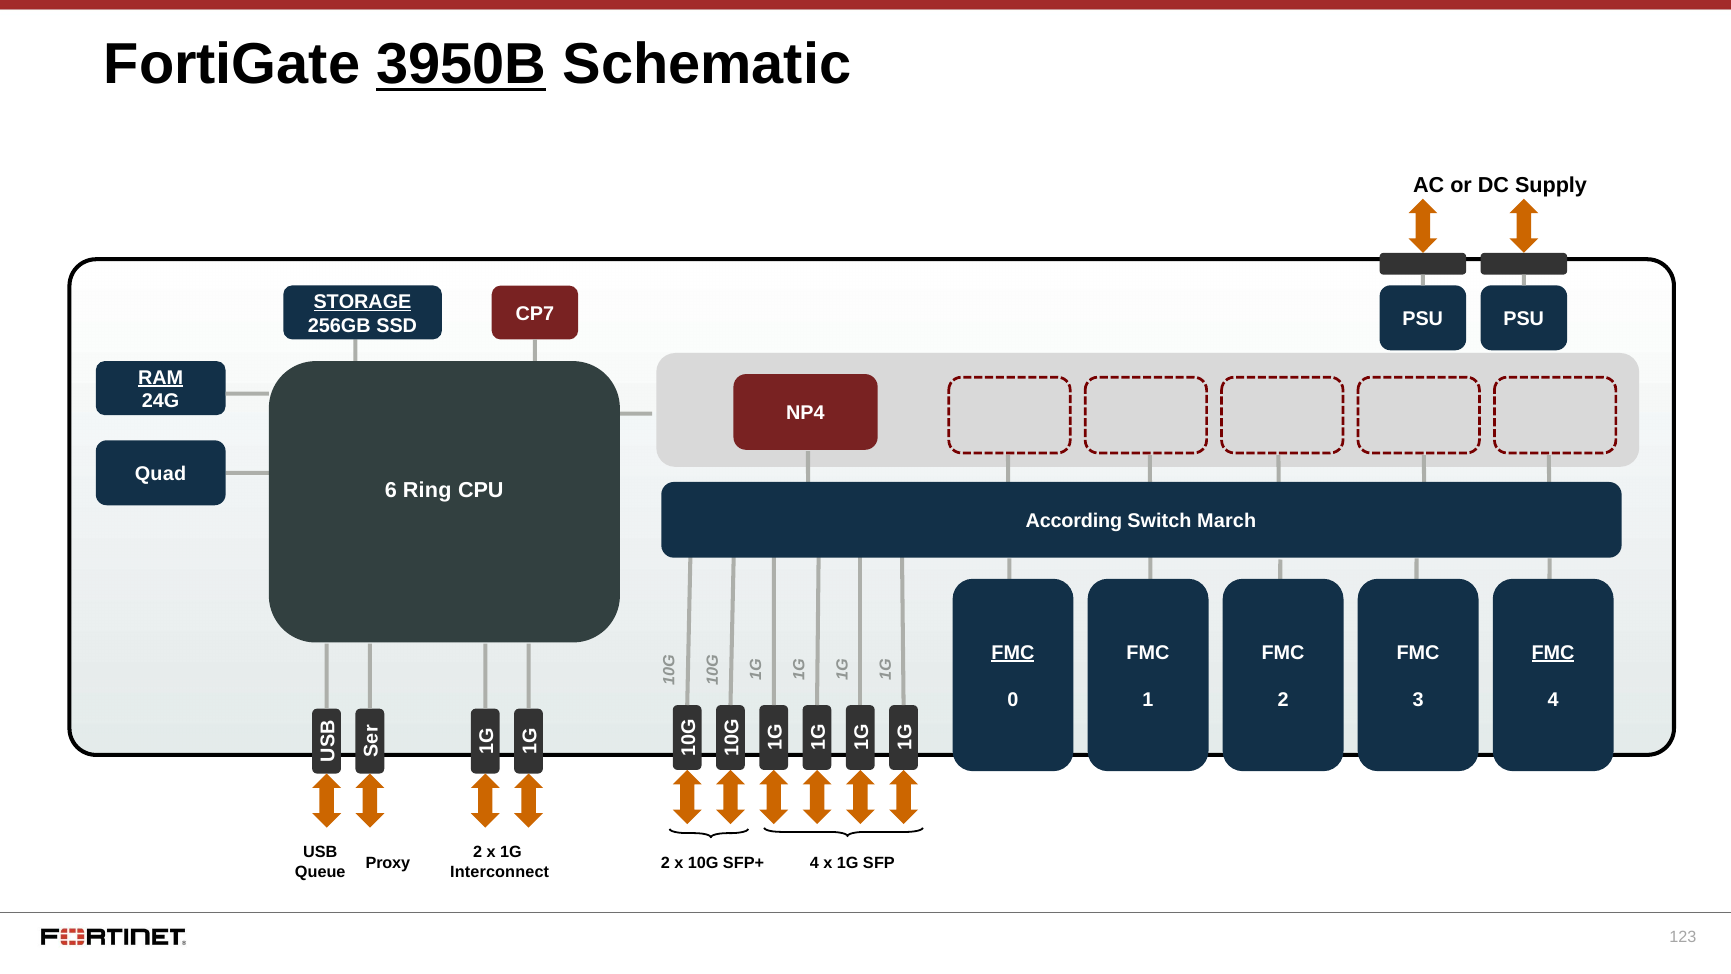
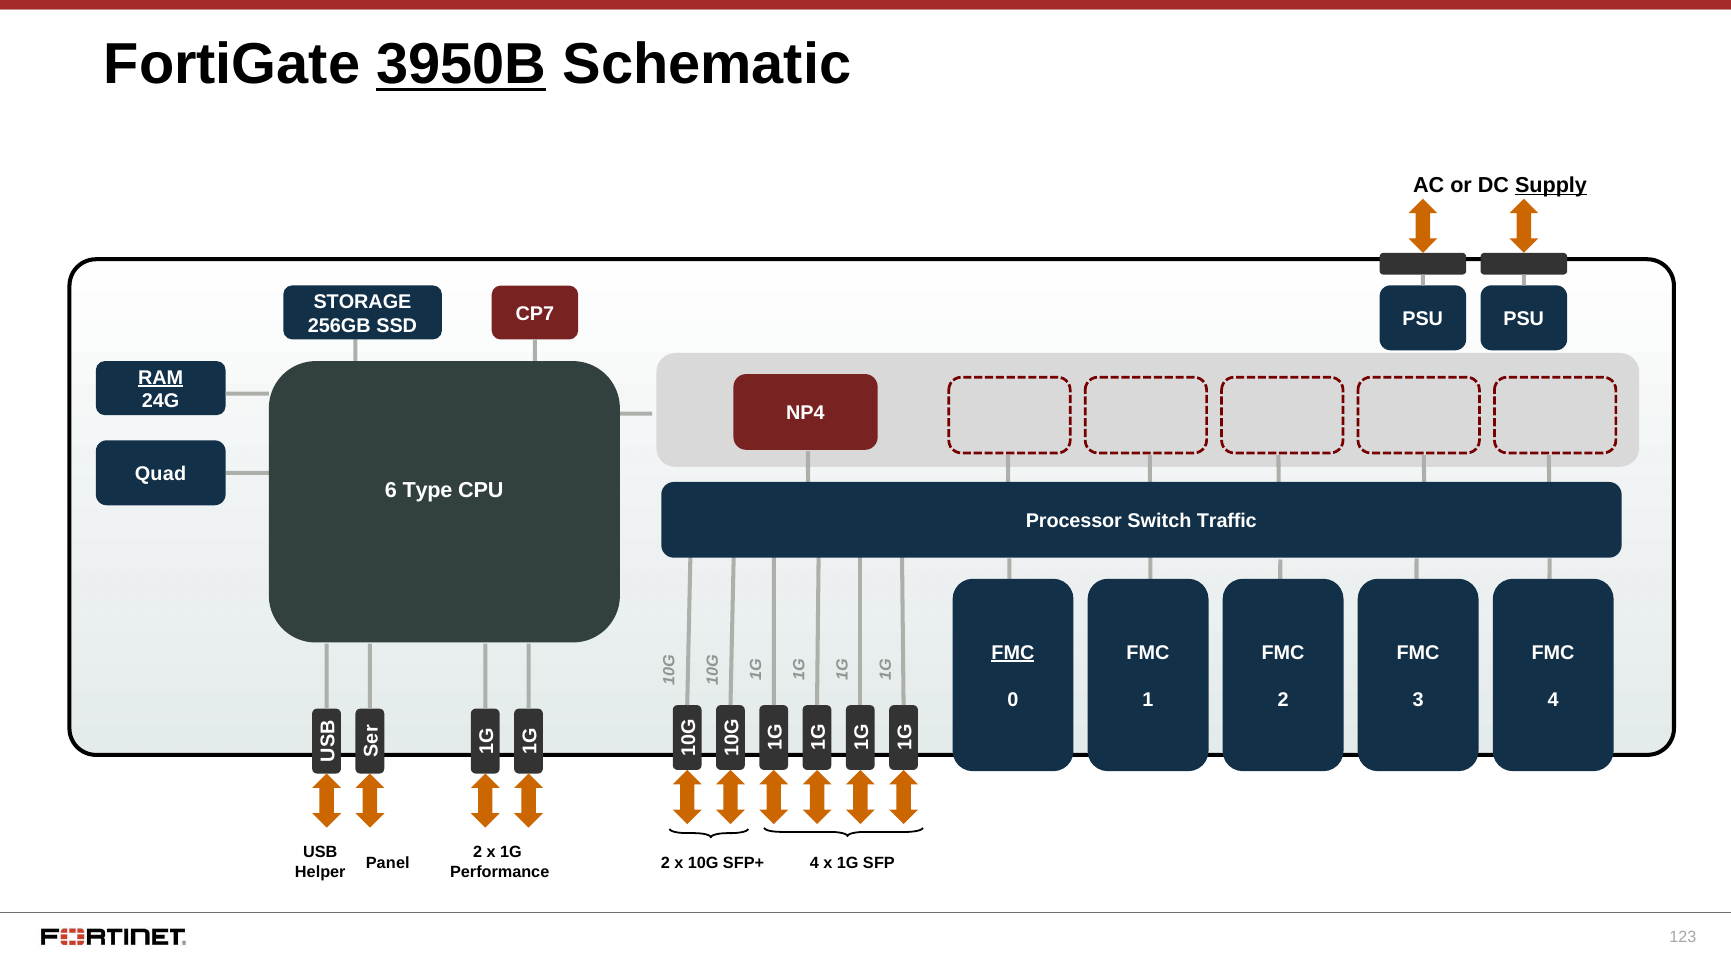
Supply underline: none -> present (1551, 185)
STORAGE underline: present -> none (362, 302)
Ring: Ring -> Type (427, 490)
According: According -> Processor (1074, 521)
March: March -> Traffic (1227, 521)
FMC underline: present -> none (1553, 652)
Proxy: Proxy -> Panel (388, 863)
Queue: Queue -> Helper (320, 872)
Interconnect: Interconnect -> Performance (500, 872)
